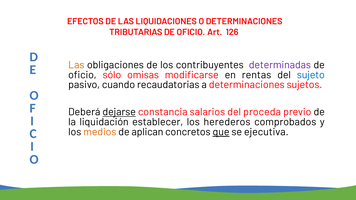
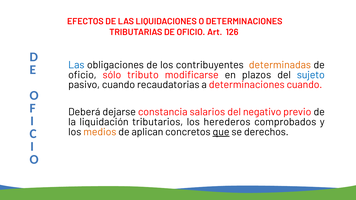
Las colour: orange -> blue (76, 65)
determinadas colour: purple -> orange (280, 65)
omisas: omisas -> tributo (143, 75)
rentas: rentas -> plazos (257, 75)
determinaciones sujetos: sujetos -> cuando (304, 85)
dejarse underline: present -> none (119, 112)
proceda: proceda -> negativo (262, 112)
establecer: establecer -> tributarios (158, 122)
ejecutiva: ejecutiva -> derechos (266, 132)
